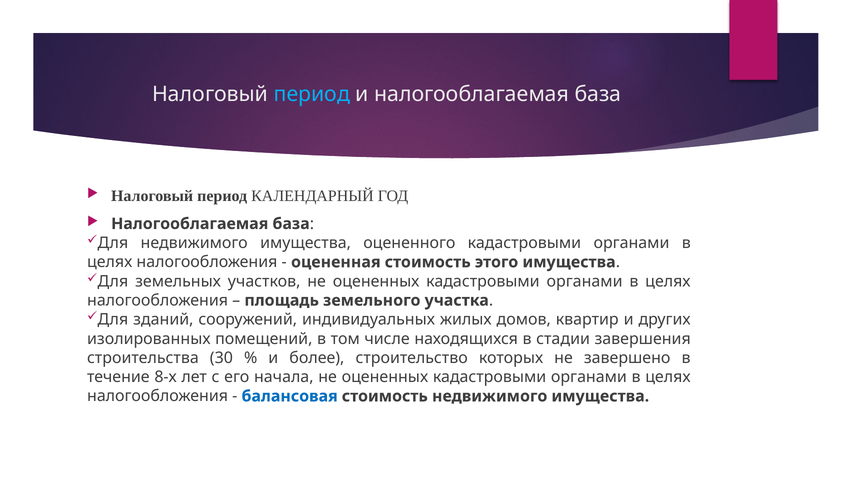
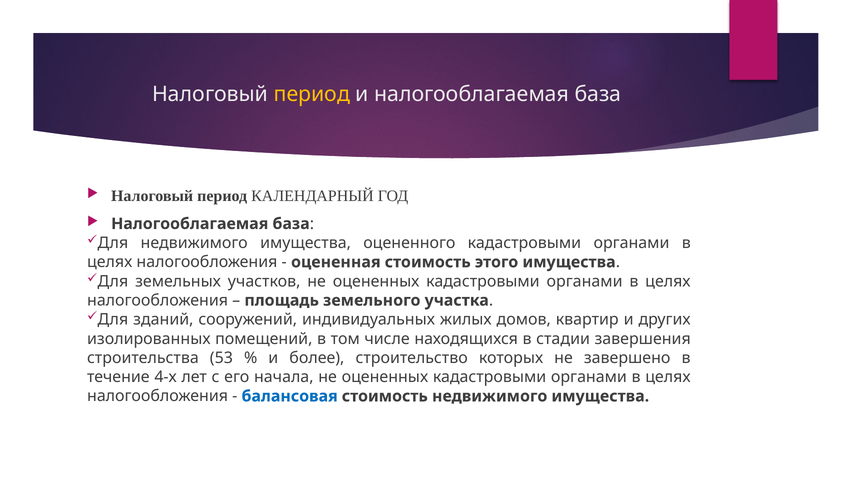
период colour: light blue -> yellow (312, 94)
30: 30 -> 53 (221, 358)
8-х: 8-х -> 4-х (166, 377)
